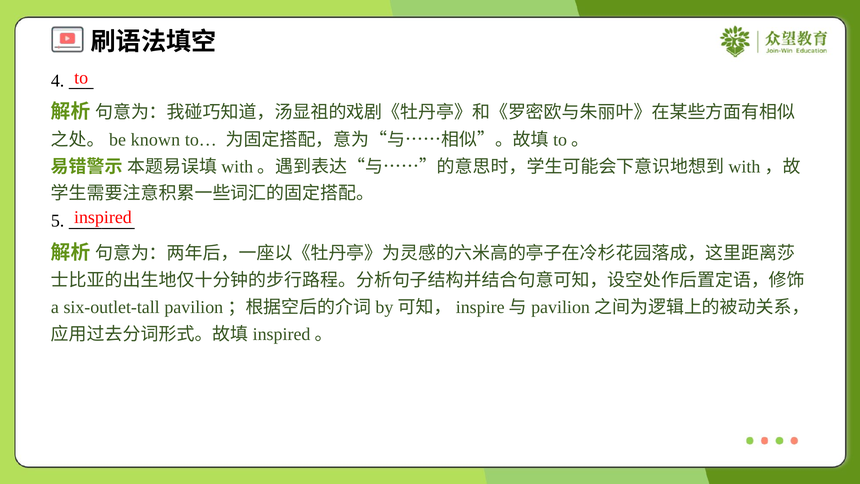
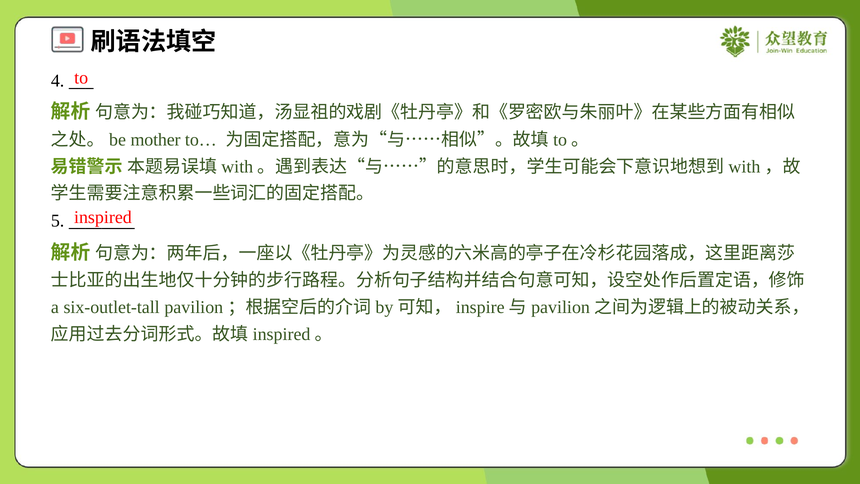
known: known -> mother (156, 140)
